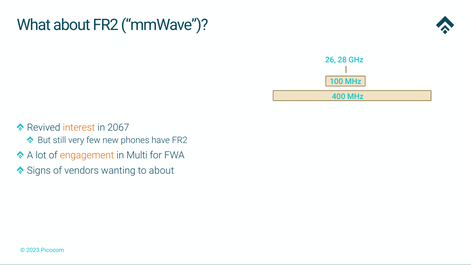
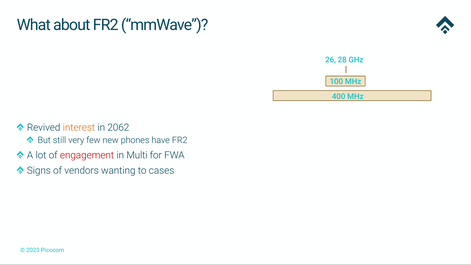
2067: 2067 -> 2062 (118, 128)
engagement colour: orange -> red (87, 155)
to about: about -> cases (162, 171)
